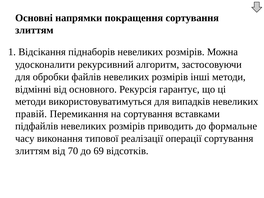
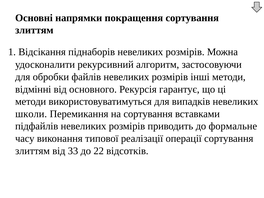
правій: правій -> школи (31, 114)
70: 70 -> 33 (73, 151)
69: 69 -> 22 (99, 151)
